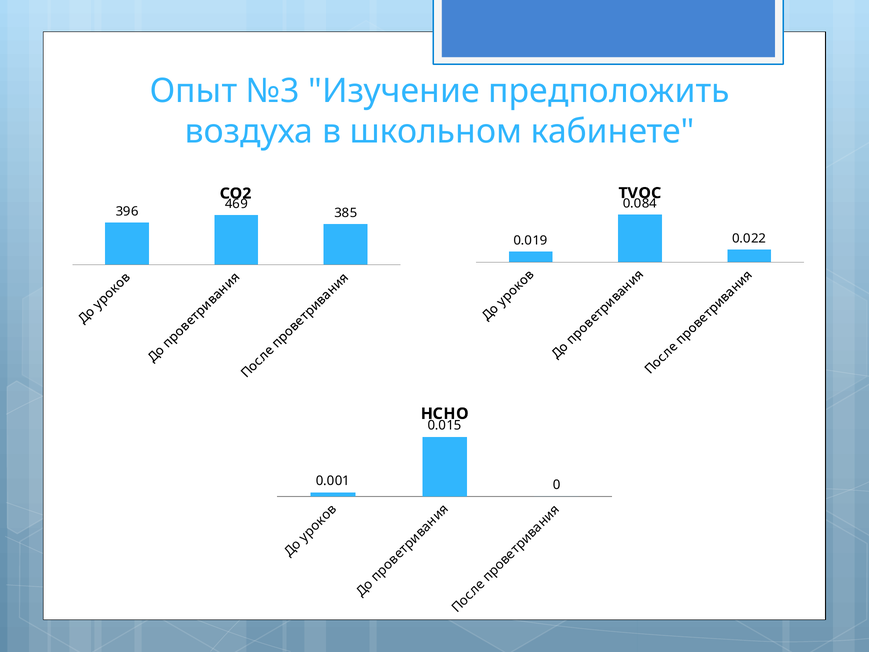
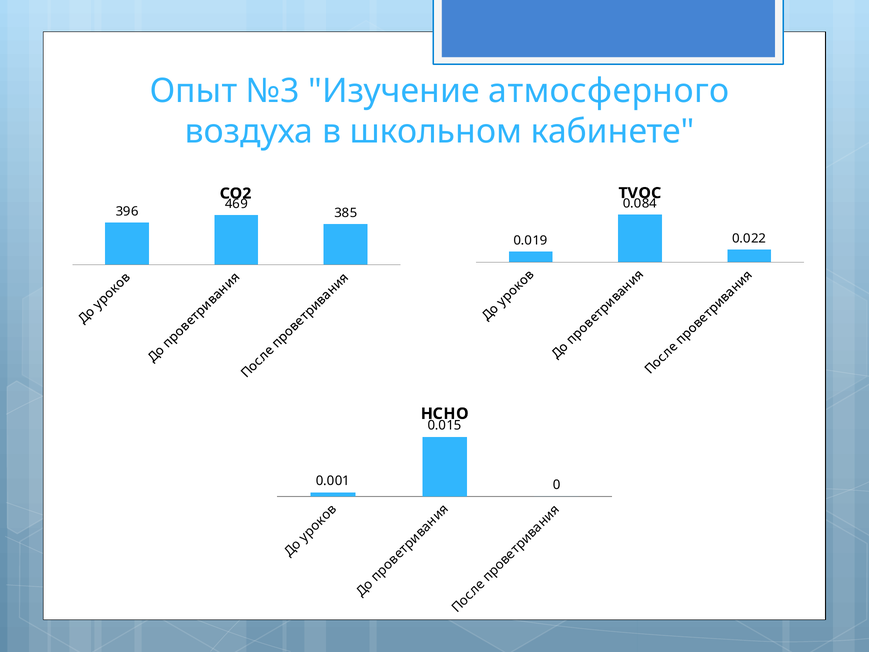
предположить: предположить -> атмосферного (609, 91)
